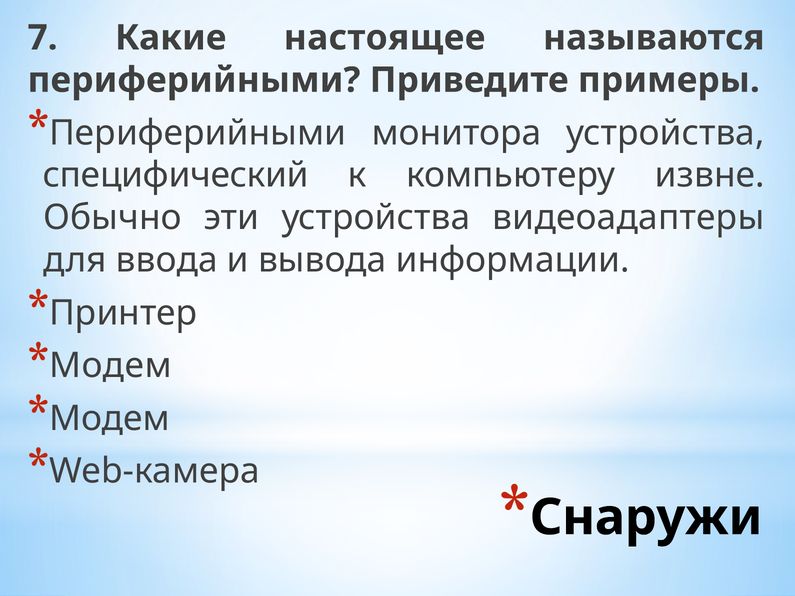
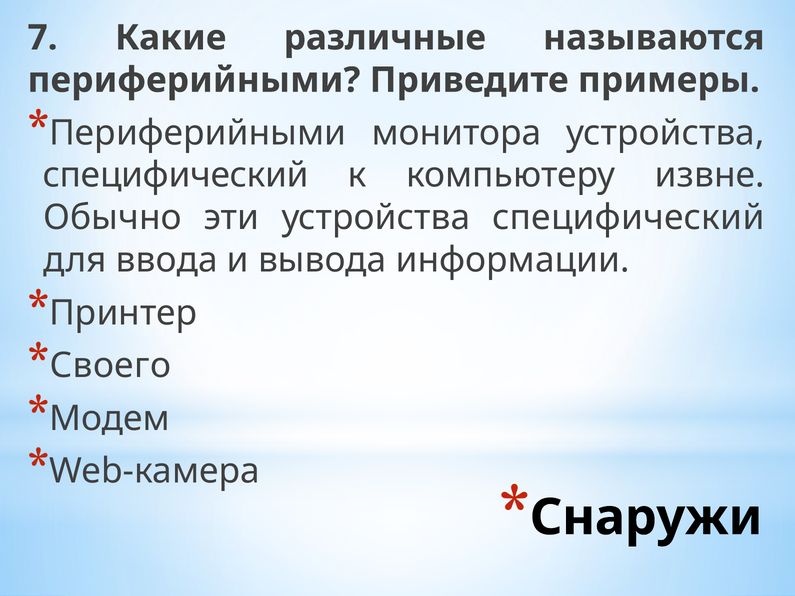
настоящее: настоящее -> различные (385, 38)
эти устройства видеоадаптеры: видеоадаптеры -> специфический (628, 218)
Модем: Модем -> Своего (110, 366)
